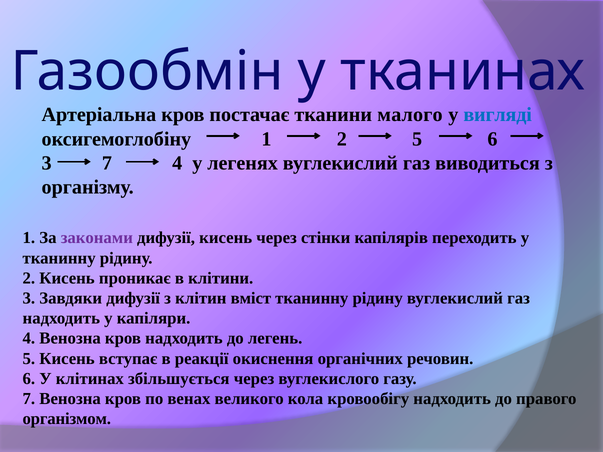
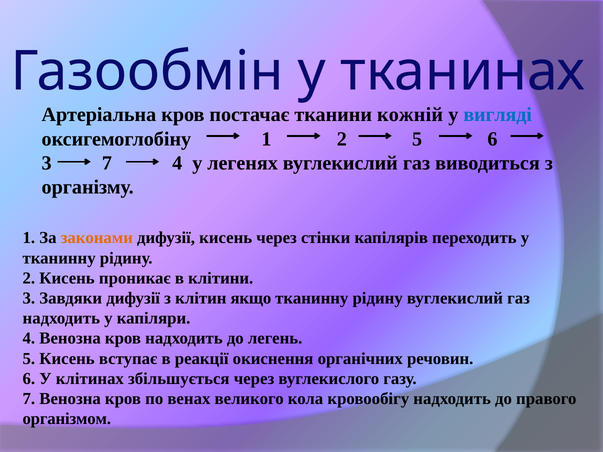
малого: малого -> кожній (410, 115)
законами colour: purple -> orange (97, 238)
вміст: вміст -> якщо (251, 298)
